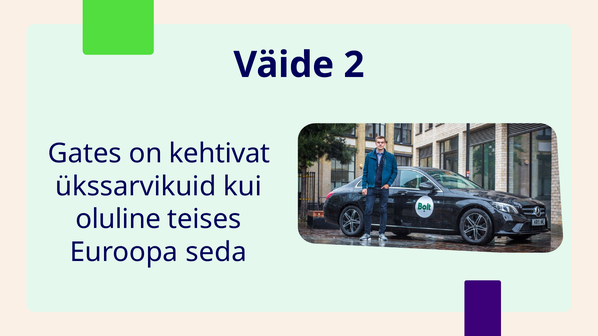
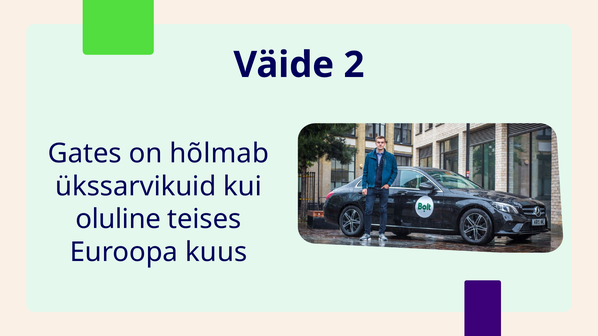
kehtivat: kehtivat -> hõlmab (219, 154)
seda: seda -> kuus (216, 252)
